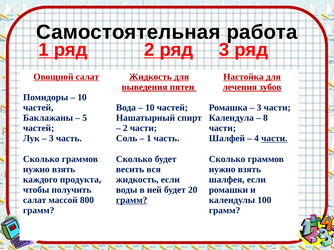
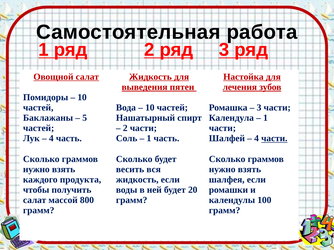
8: 8 -> 1 (265, 118)
3: 3 -> 4 (51, 139)
грамм underline: present -> none (132, 200)
